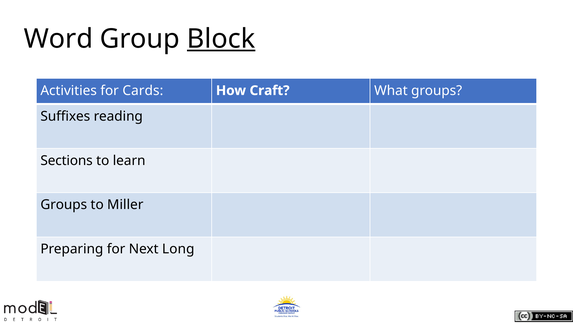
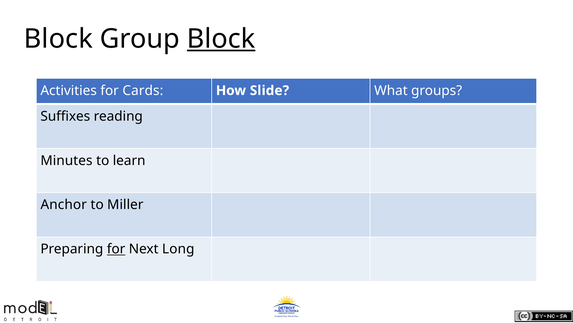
Word: Word -> Block (58, 39)
Craft: Craft -> Slide (269, 90)
Sections: Sections -> Minutes (66, 160)
Groups: Groups -> Anchor (64, 204)
for underline: none -> present (116, 249)
